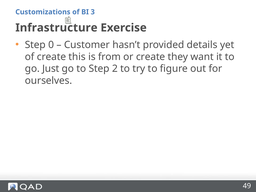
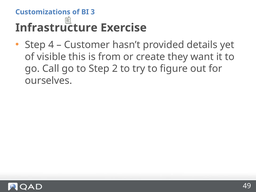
0: 0 -> 4 (51, 45)
of create: create -> visible (52, 57)
Just: Just -> Call (51, 69)
